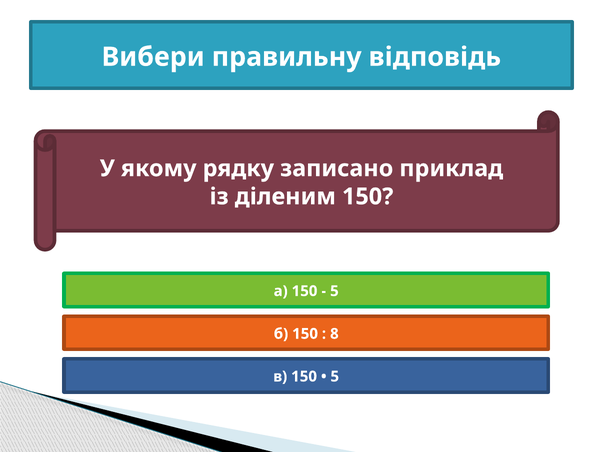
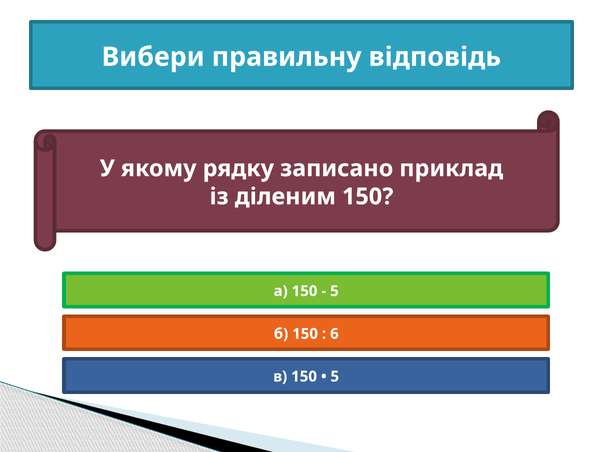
8: 8 -> 6 (334, 334)
